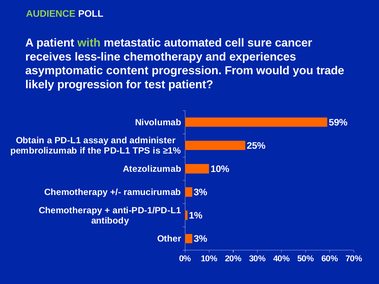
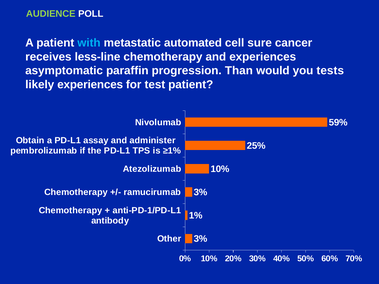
with colour: light green -> light blue (89, 43)
content: content -> paraffin (127, 71)
From: From -> Than (239, 71)
trade: trade -> tests (330, 71)
likely progression: progression -> experiences (90, 85)
